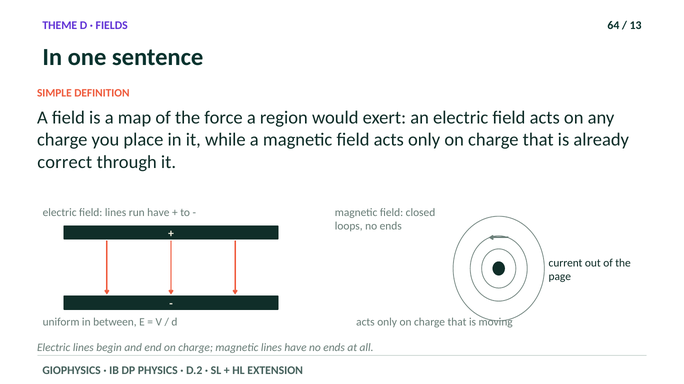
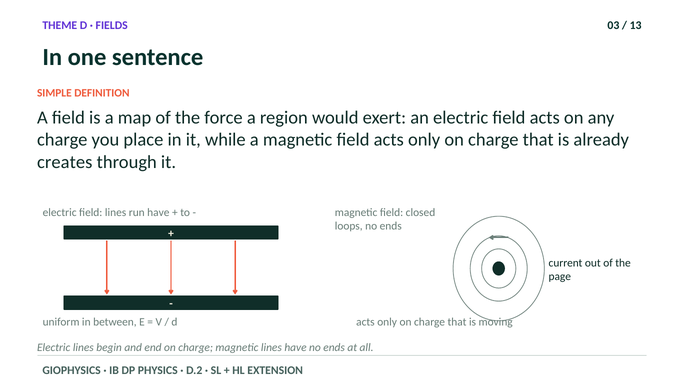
64: 64 -> 03 (613, 25)
correct: correct -> creates (65, 162)
